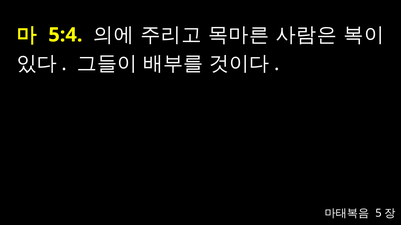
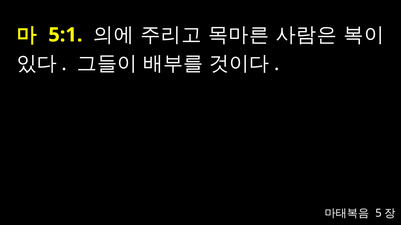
5:4: 5:4 -> 5:1 (65, 35)
